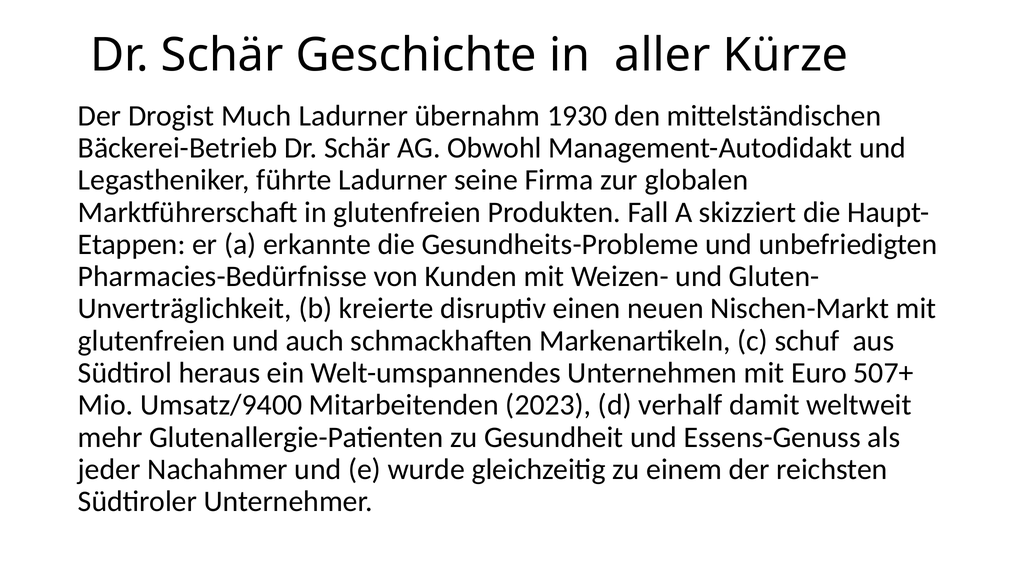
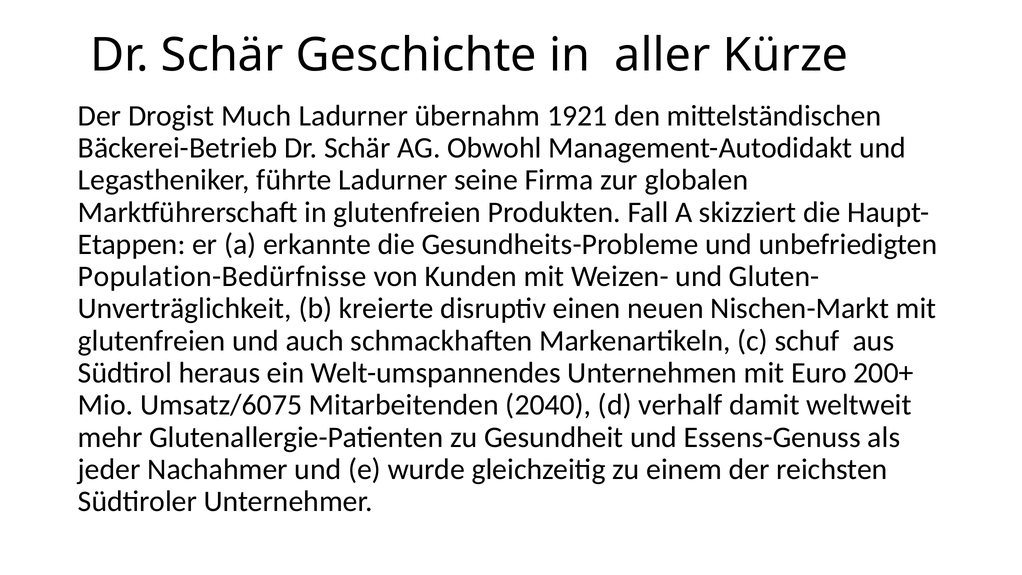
1930: 1930 -> 1921 (577, 116)
Pharmacies-Bedürfnisse: Pharmacies-Bedürfnisse -> Population-Bedürfnisse (222, 276)
507+: 507+ -> 200+ (883, 373)
Umsatz/9400: Umsatz/9400 -> Umsatz/6075 (221, 405)
2023: 2023 -> 2040 (548, 405)
